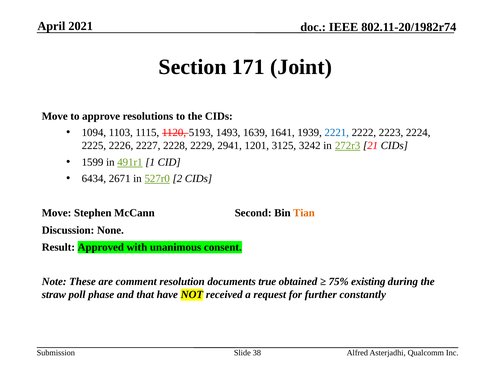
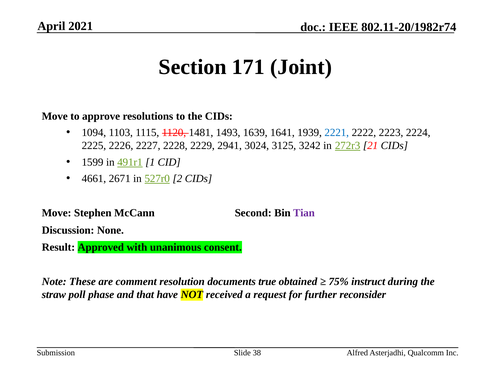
5193: 5193 -> 1481 (201, 133)
1201: 1201 -> 3024 (257, 146)
6434: 6434 -> 4661 (94, 179)
Tian colour: orange -> purple (304, 213)
existing: existing -> instruct (368, 282)
constantly: constantly -> reconsider (363, 295)
